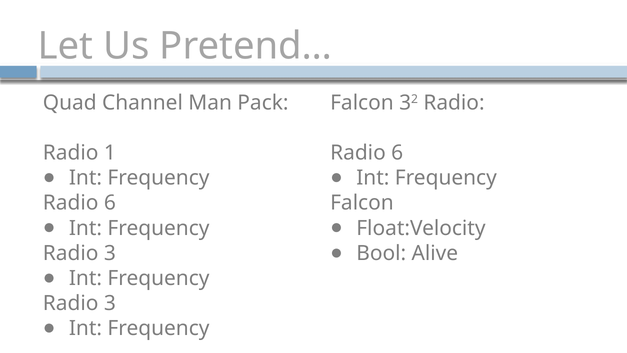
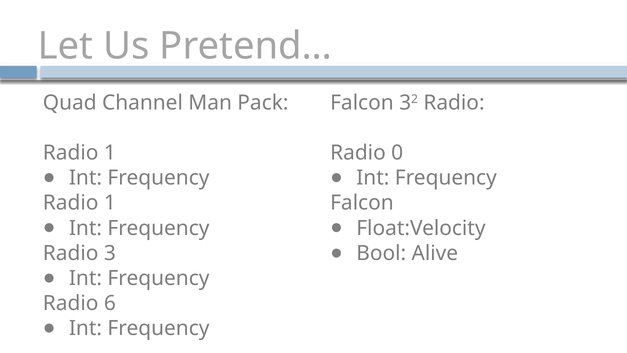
6: 6 -> 0 (397, 153)
6: 6 -> 1 (110, 203)
3: 3 -> 6 (110, 303)
